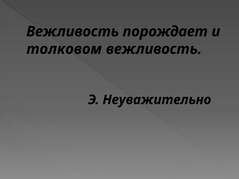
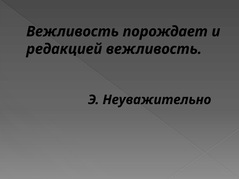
толковом: толковом -> редакцией (64, 49)
